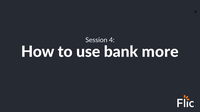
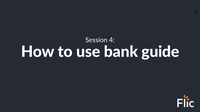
more: more -> guide (160, 52)
